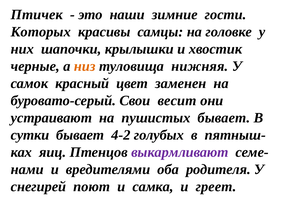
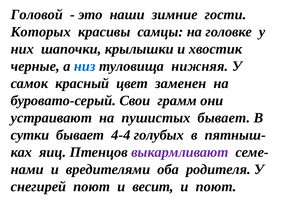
Птичек: Птичек -> Головой (37, 15)
низ colour: orange -> blue (85, 66)
весит: весит -> грамм (177, 101)
4-2: 4-2 -> 4-4 (121, 135)
самка: самка -> весит (153, 187)
и греет: греет -> поют (216, 187)
